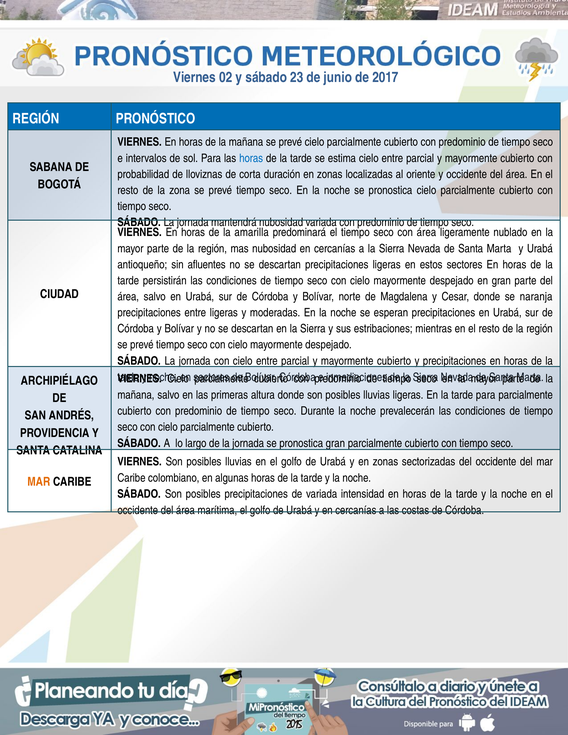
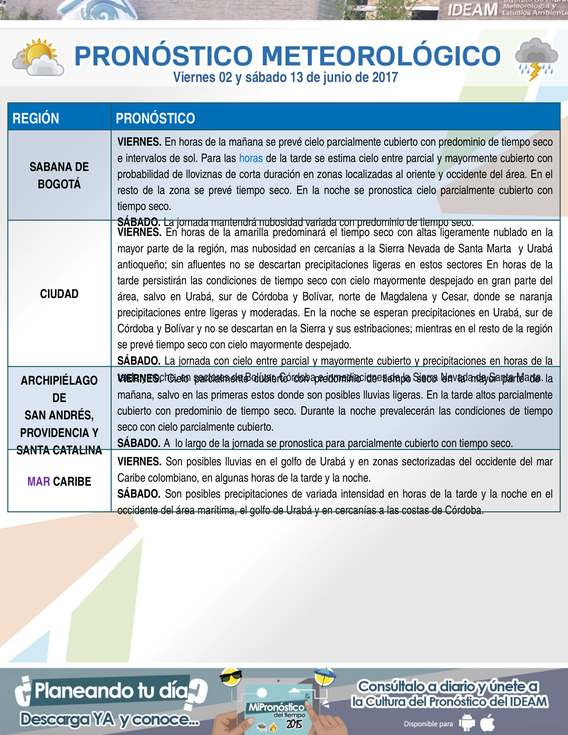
23: 23 -> 13 (297, 77)
con área: área -> altas (427, 232)
primeras altura: altura -> estos (263, 395)
tarde para: para -> altos (486, 395)
pronostica gran: gran -> para (335, 443)
MAR colour: orange -> purple (39, 482)
